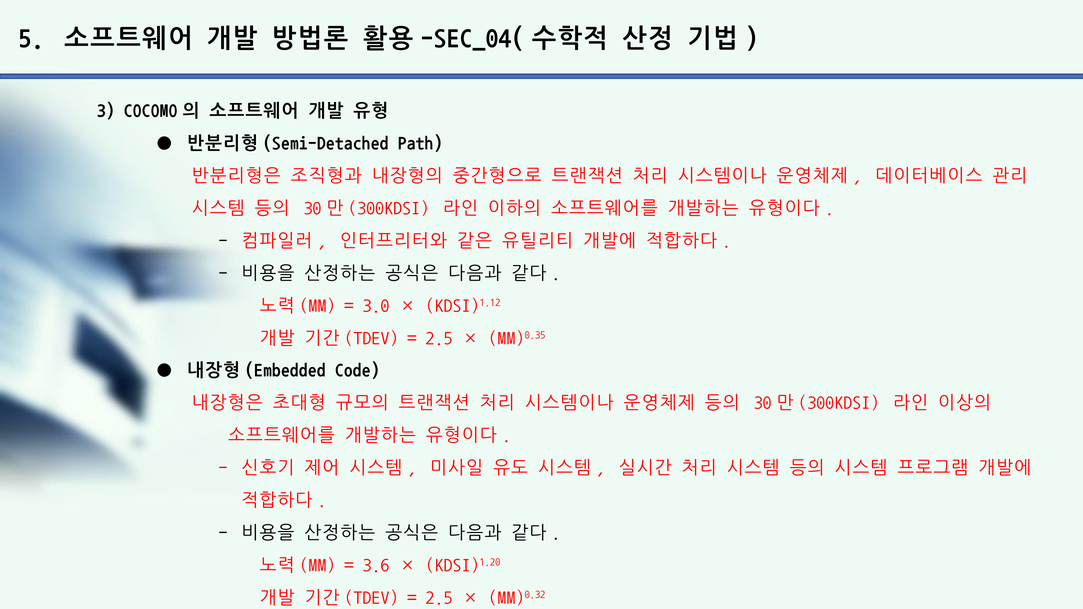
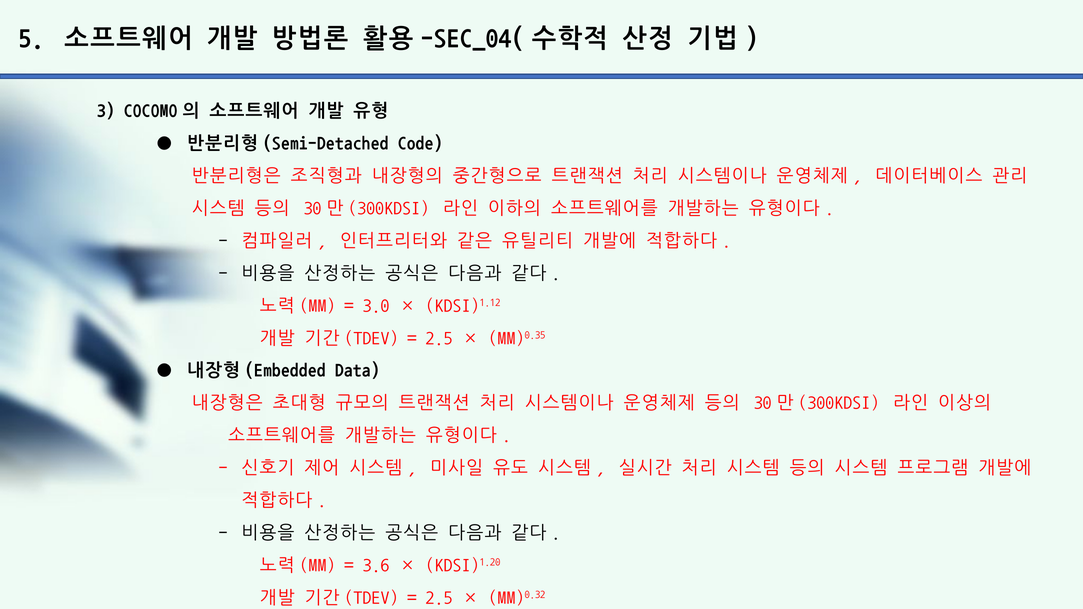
Path: Path -> Code (420, 143)
Code: Code -> Data (357, 370)
